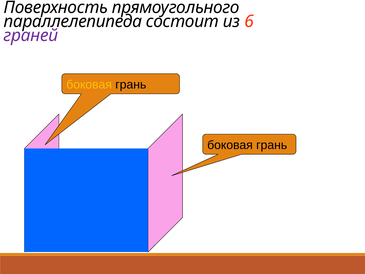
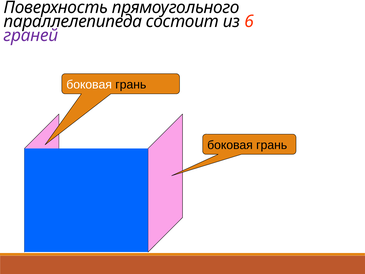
боковая colour: yellow -> white (89, 85)
